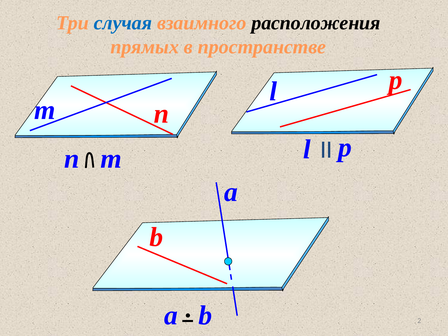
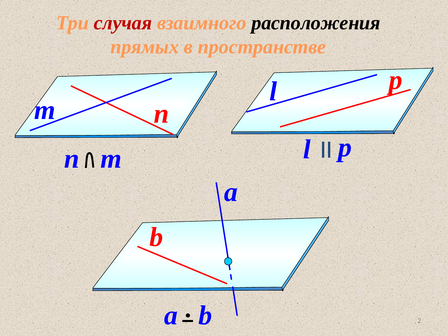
случая colour: blue -> red (123, 23)
